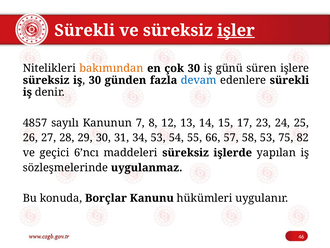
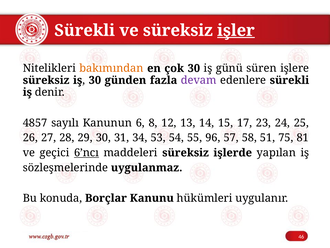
devam colour: blue -> purple (199, 80)
7: 7 -> 6 (140, 123)
66: 66 -> 96 (213, 138)
58 53: 53 -> 51 (268, 138)
82: 82 -> 81 (303, 138)
6’ncı underline: none -> present (86, 152)
